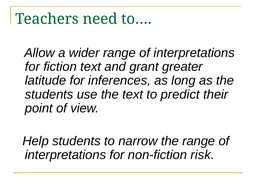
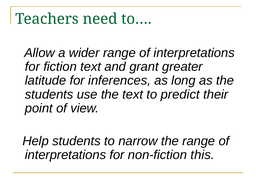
risk: risk -> this (203, 155)
